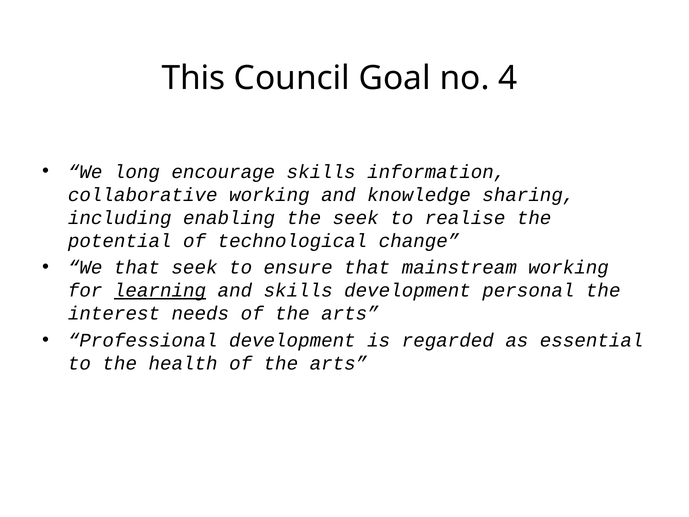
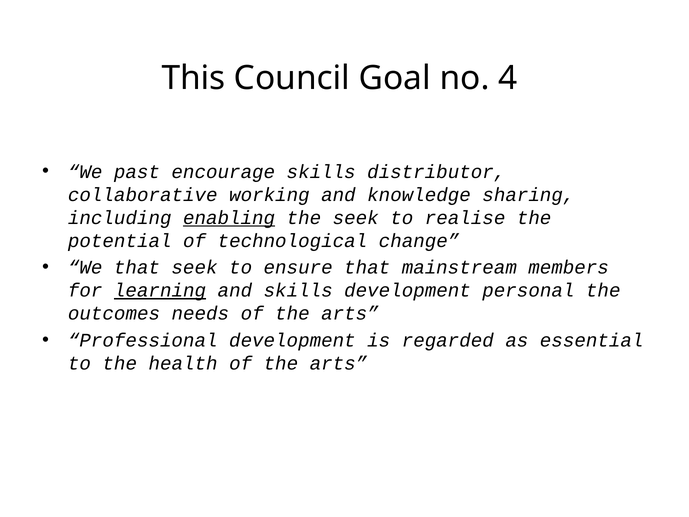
long: long -> past (137, 172)
information: information -> distributor (436, 172)
enabling underline: none -> present (229, 218)
mainstream working: working -> members (569, 267)
interest: interest -> outcomes (114, 313)
